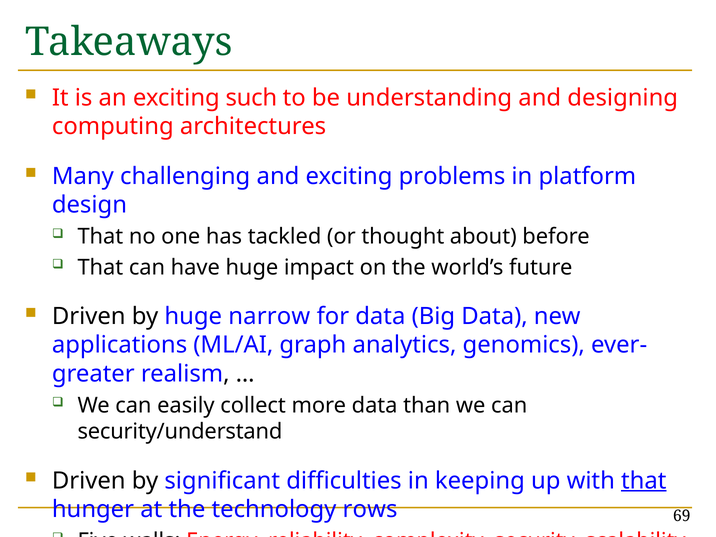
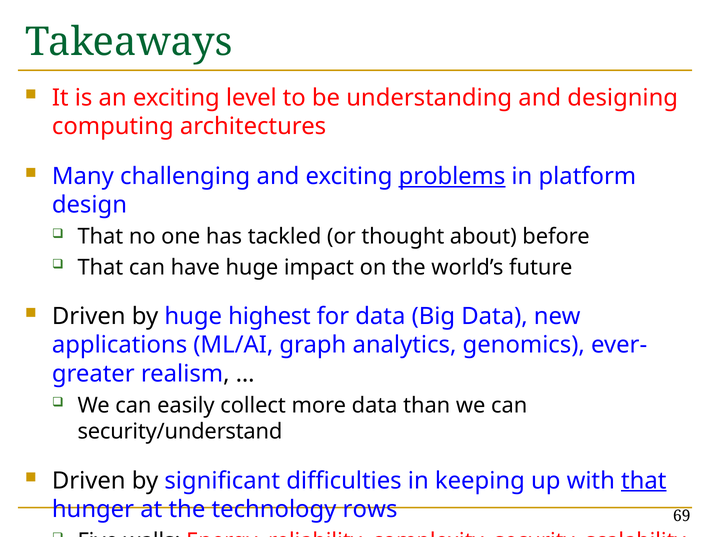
such: such -> level (251, 98)
problems underline: none -> present (452, 176)
narrow: narrow -> highest (269, 316)
